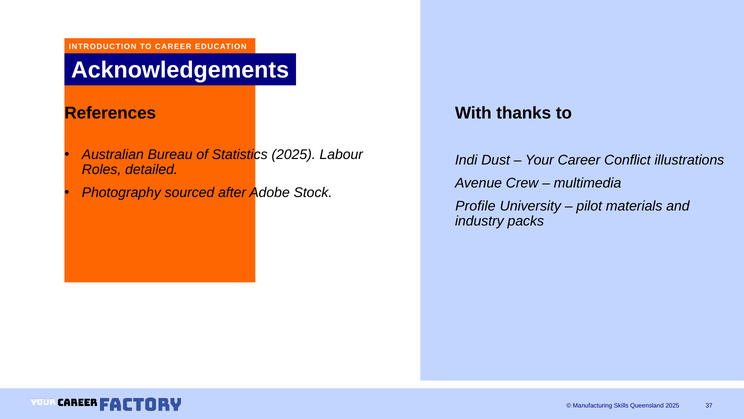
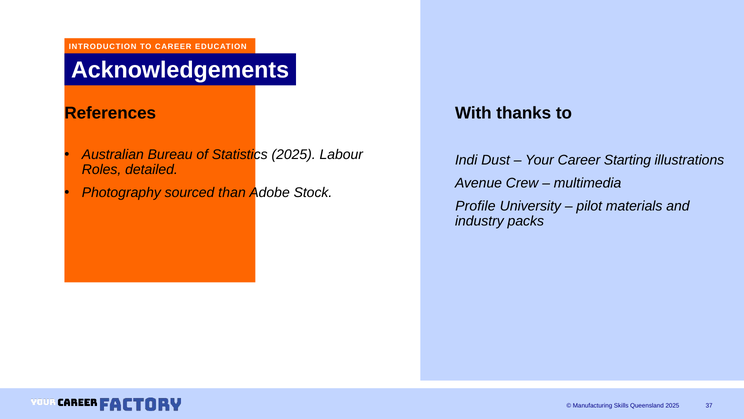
Conflict: Conflict -> Starting (628, 160)
after: after -> than (232, 192)
